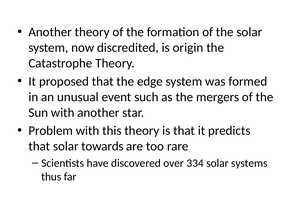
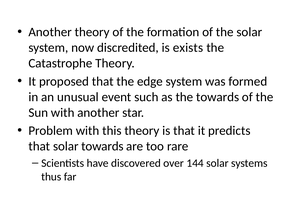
origin: origin -> exists (188, 48)
the mergers: mergers -> towards (218, 97)
334: 334 -> 144 (195, 163)
